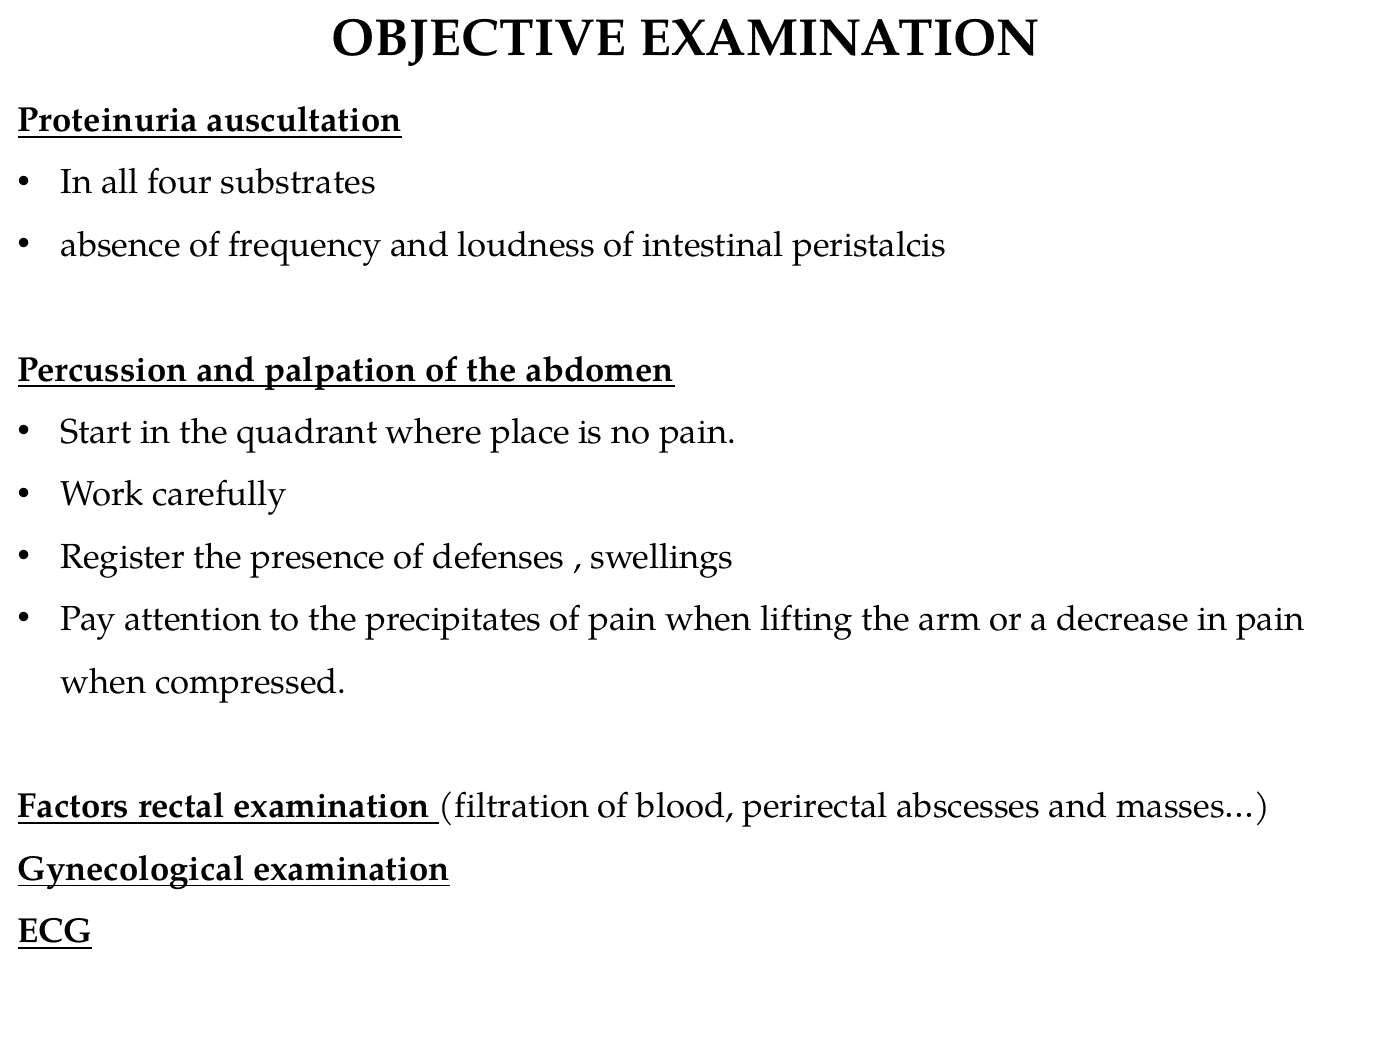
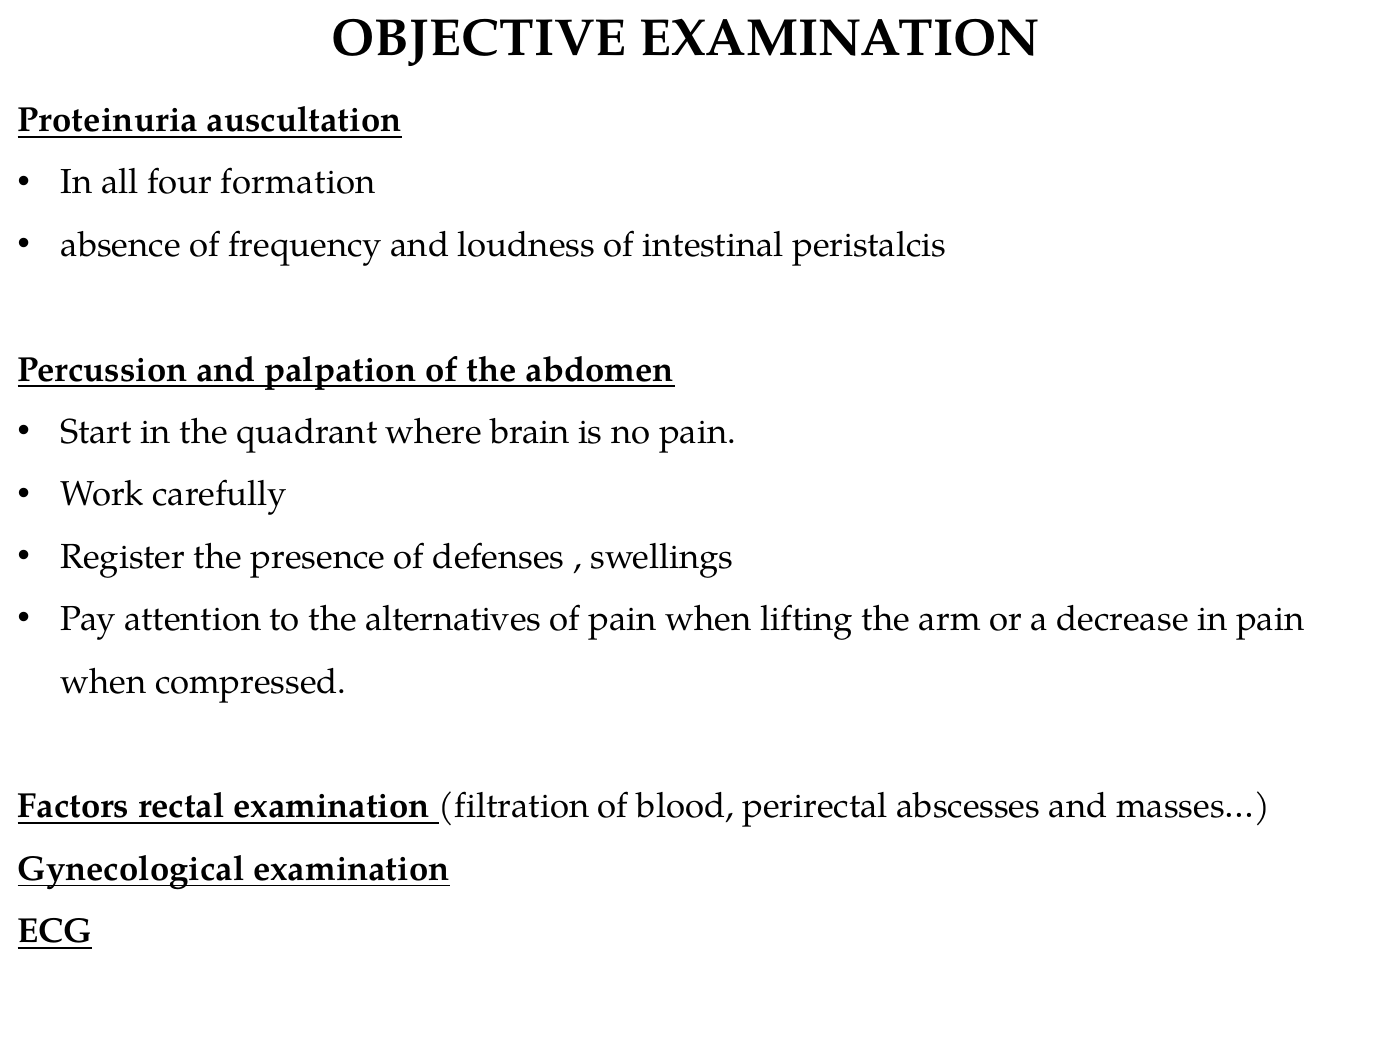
substrates: substrates -> formation (298, 183)
place: place -> brain (530, 432)
precipitates: precipitates -> alternatives (453, 619)
